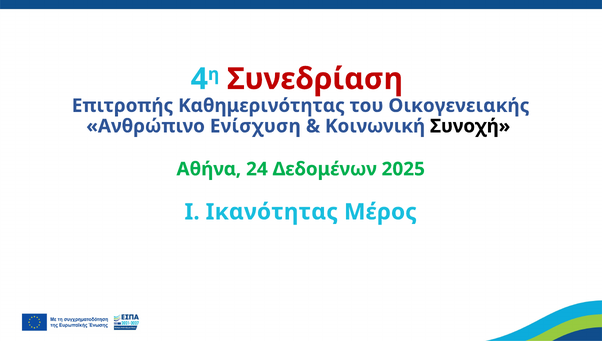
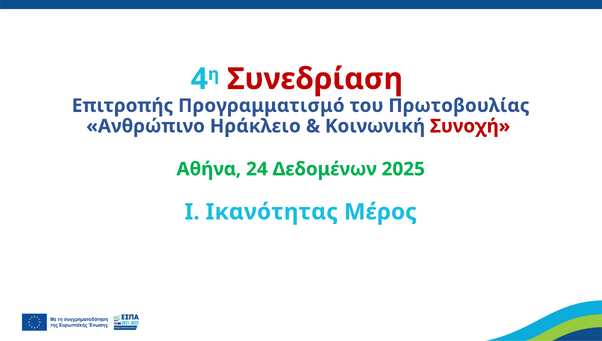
Καθημερινότητας: Καθημερινότητας -> Προγραμματισμό (261, 106)
Οικογενειακής: Οικογενειακής -> Πρωτοβουλίας (459, 106)
Ενίσχυση: Ενίσχυση -> Ηράκλειο (255, 126)
Συνοχή colour: black -> red (470, 126)
